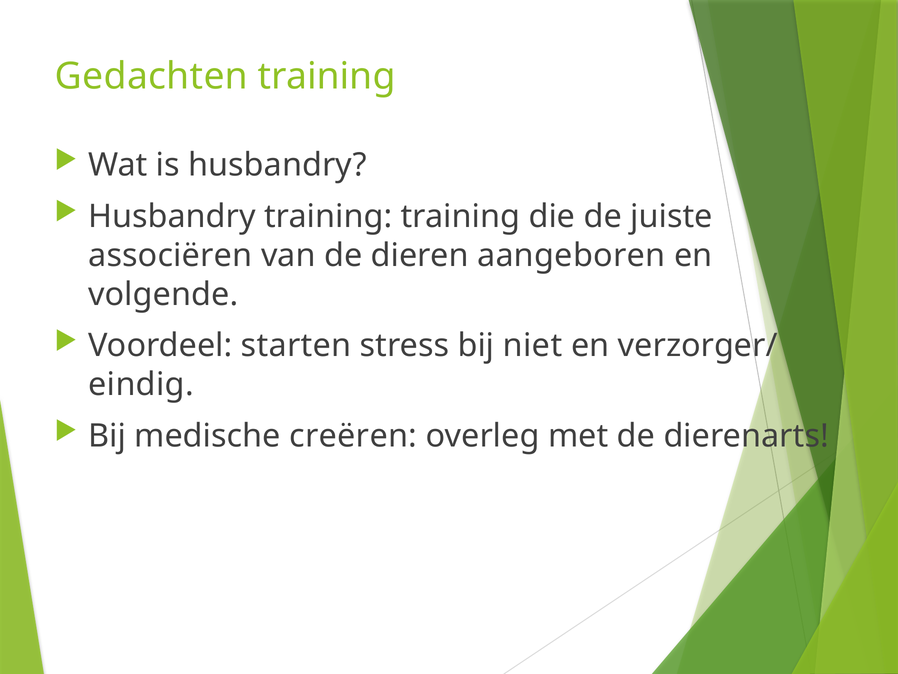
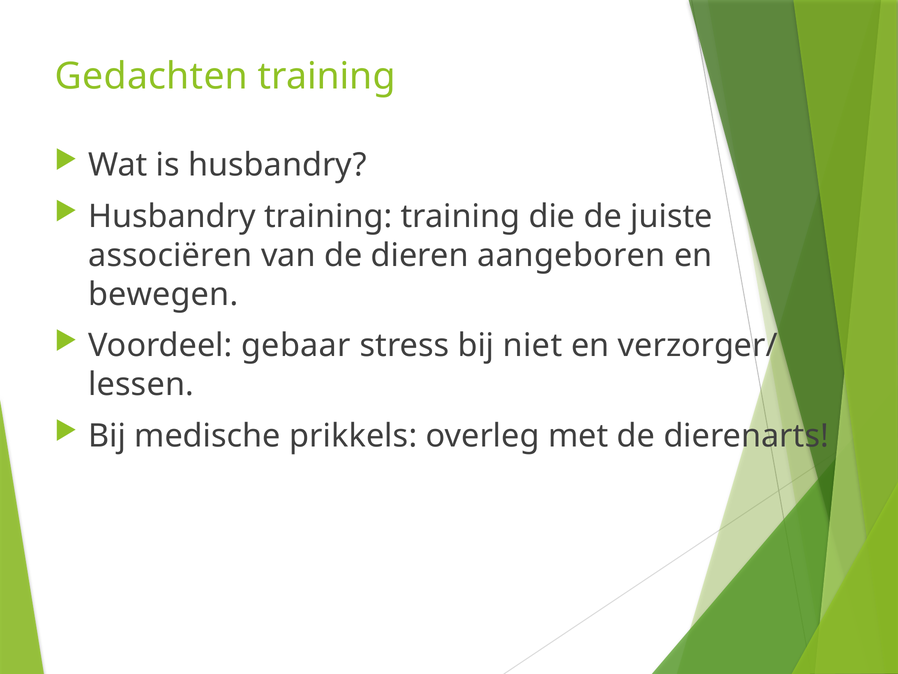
volgende: volgende -> bewegen (163, 294)
starten: starten -> gebaar (296, 345)
eindig: eindig -> lessen (141, 384)
creëren: creëren -> prikkels (353, 436)
